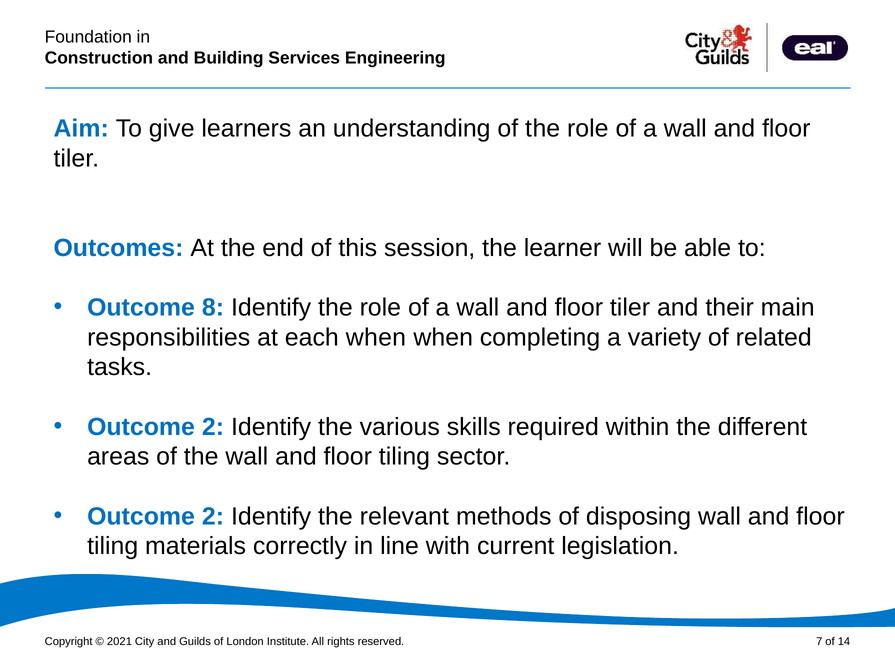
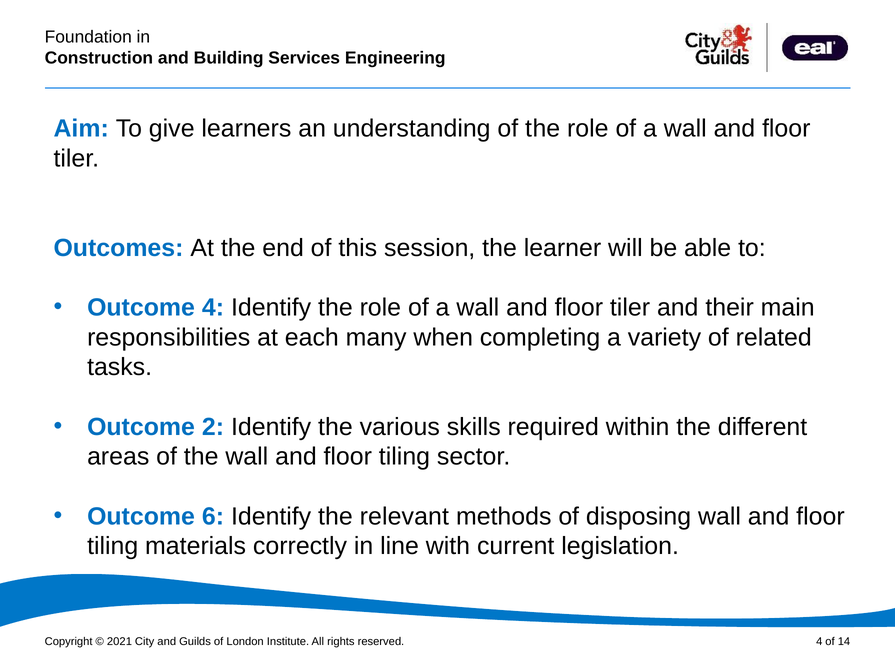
Outcome 8: 8 -> 4 (213, 308)
each when: when -> many (376, 337)
2: 2 -> 6 (213, 517)
7: 7 -> 4 (819, 642)
